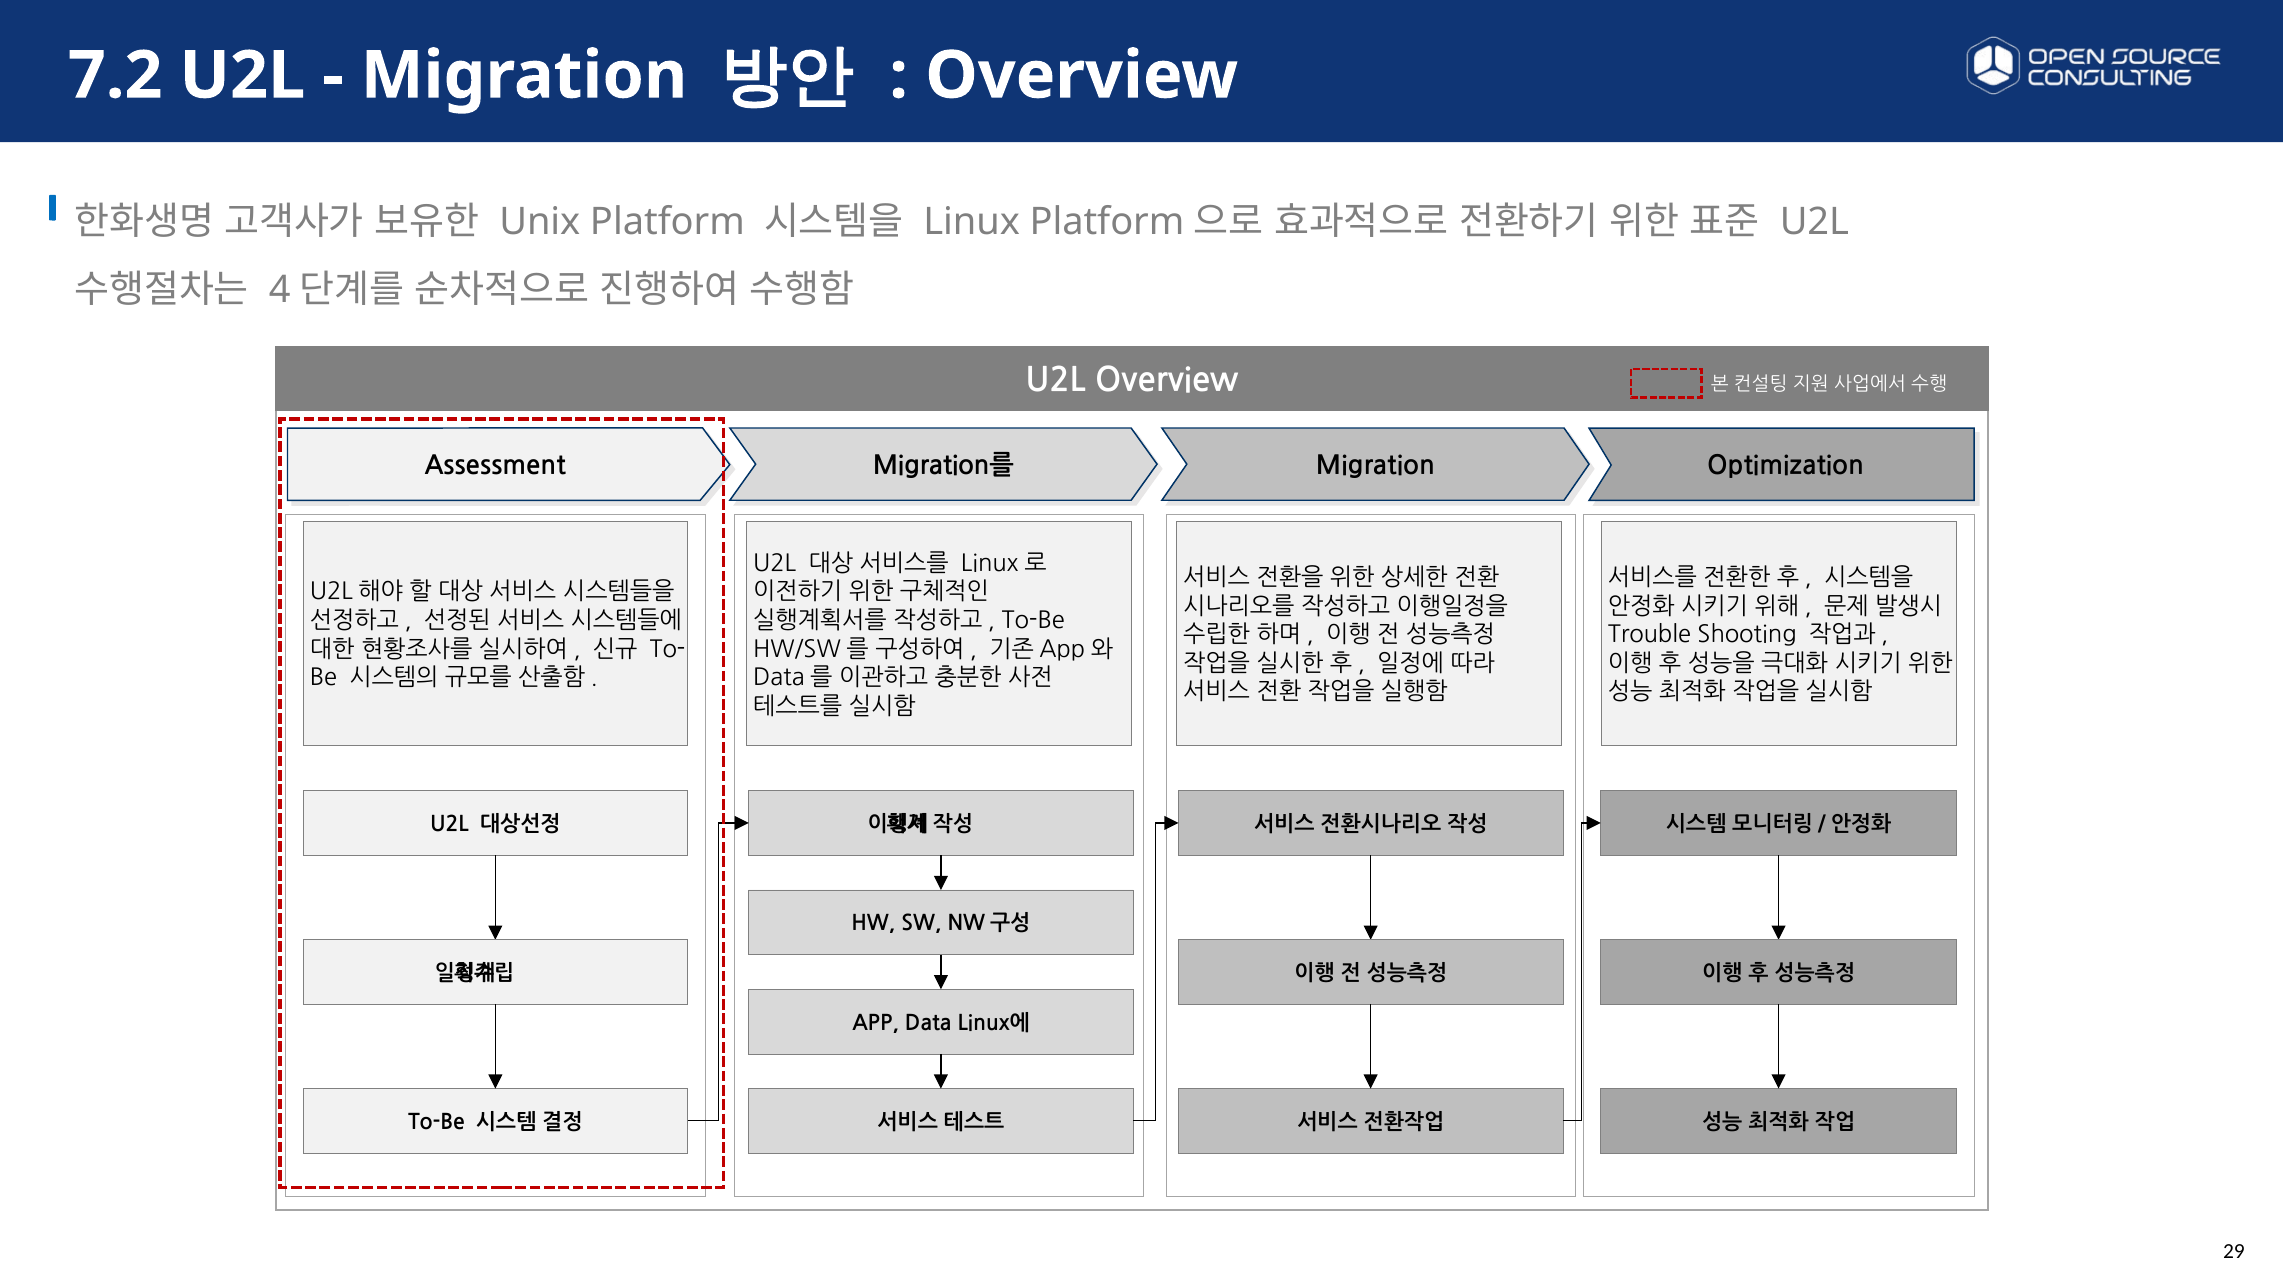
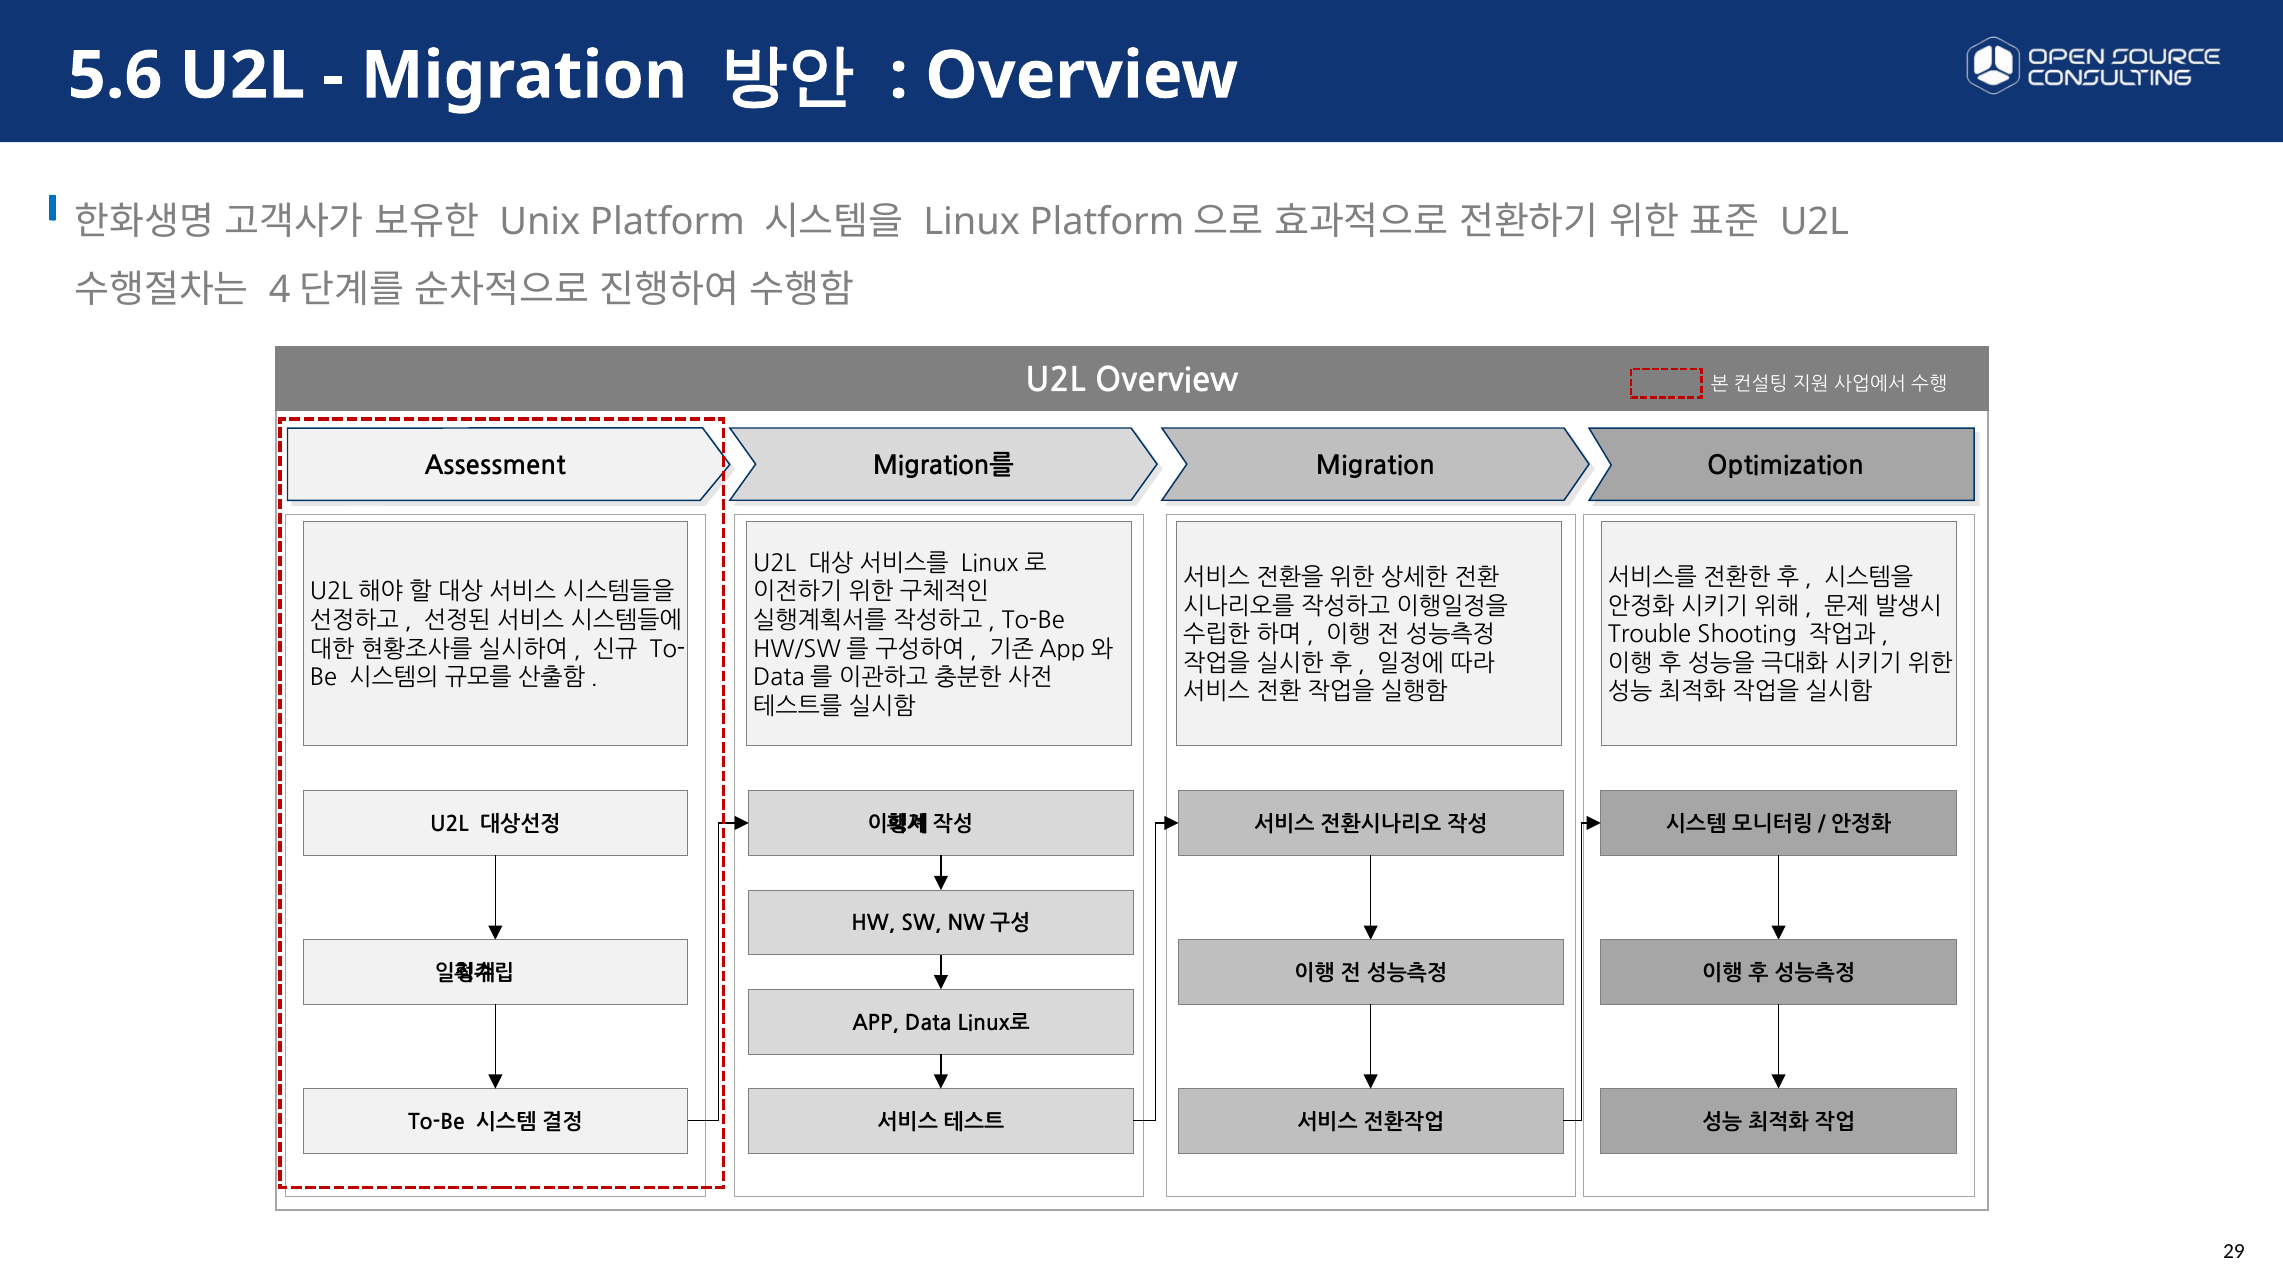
7.2: 7.2 -> 5.6 (115, 76)
Data Linux에: Linux에 -> Linux로 (994, 1023)
